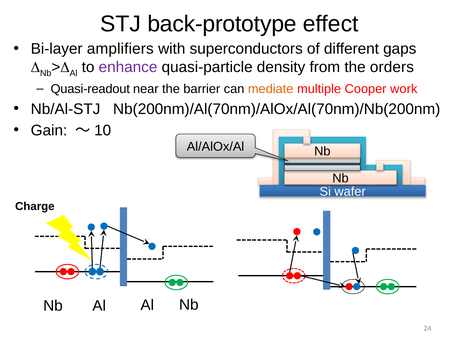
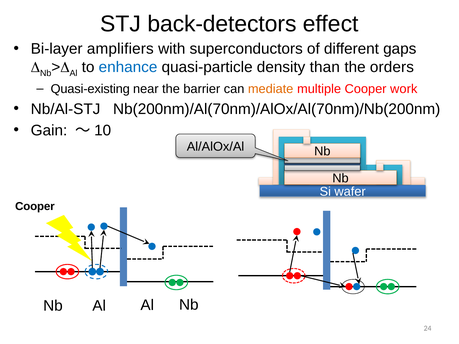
back-prototype: back-prototype -> back-detectors (222, 24)
enhance colour: purple -> blue (128, 67)
from: from -> than (325, 67)
Quasi-readout: Quasi-readout -> Quasi-existing (90, 89)
Charge: Charge -> Cooper (35, 206)
